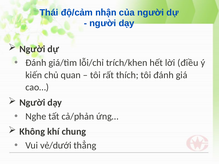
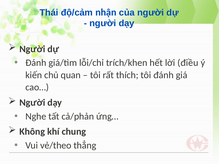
vẻ/dưới: vẻ/dưới -> vẻ/theo (56, 146)
